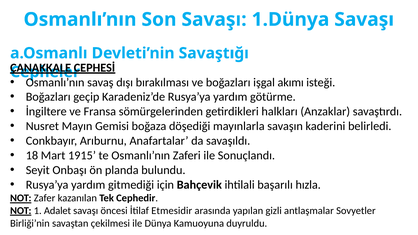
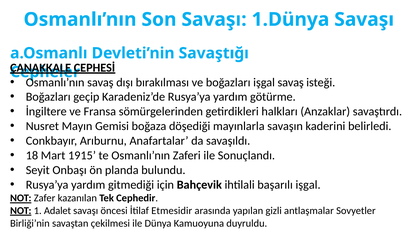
işgal akımı: akımı -> savaş (291, 82)
başarılı hızla: hızla -> işgal (308, 185)
